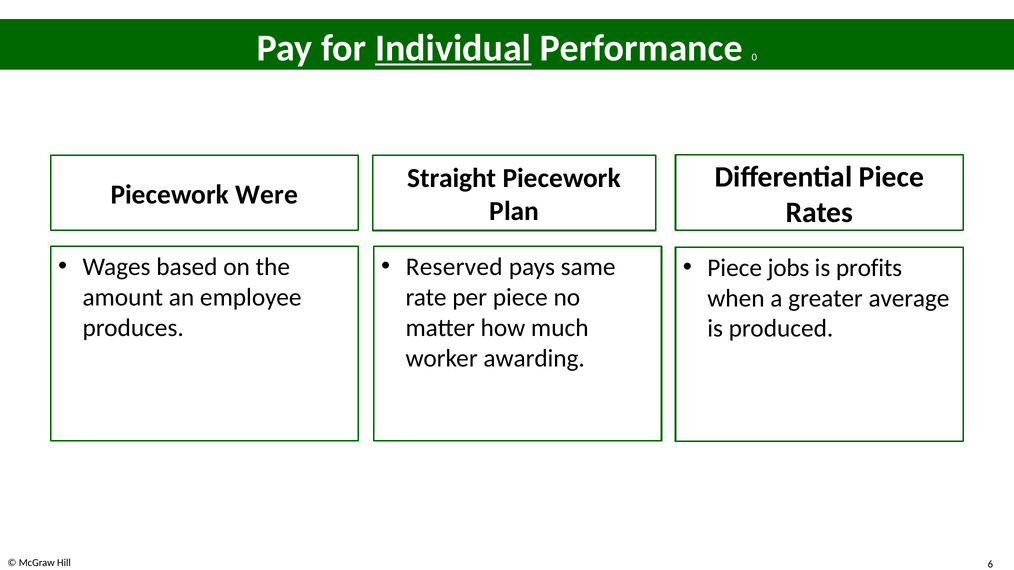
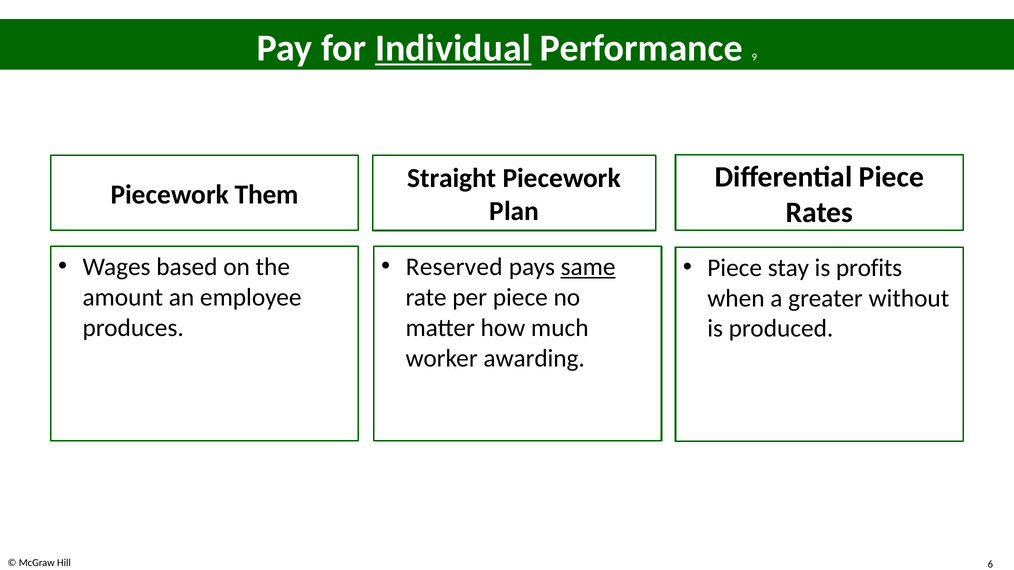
0: 0 -> 9 (754, 57)
Were: Were -> Them (267, 195)
same underline: none -> present (588, 267)
jobs: jobs -> stay (788, 268)
average: average -> without (909, 298)
